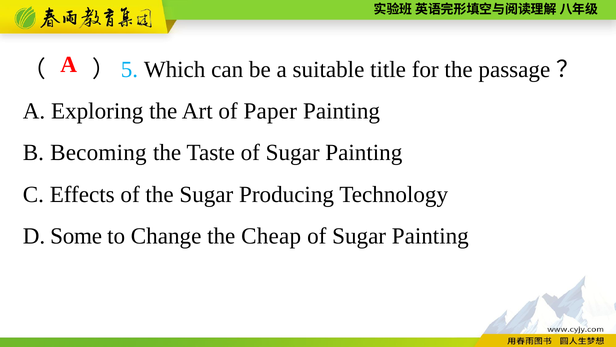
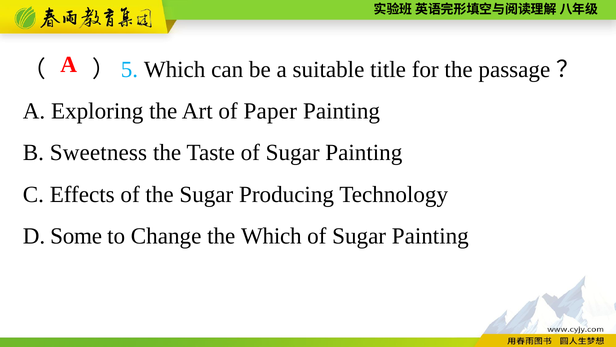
Becoming: Becoming -> Sweetness (98, 153)
the Cheap: Cheap -> Which (271, 236)
